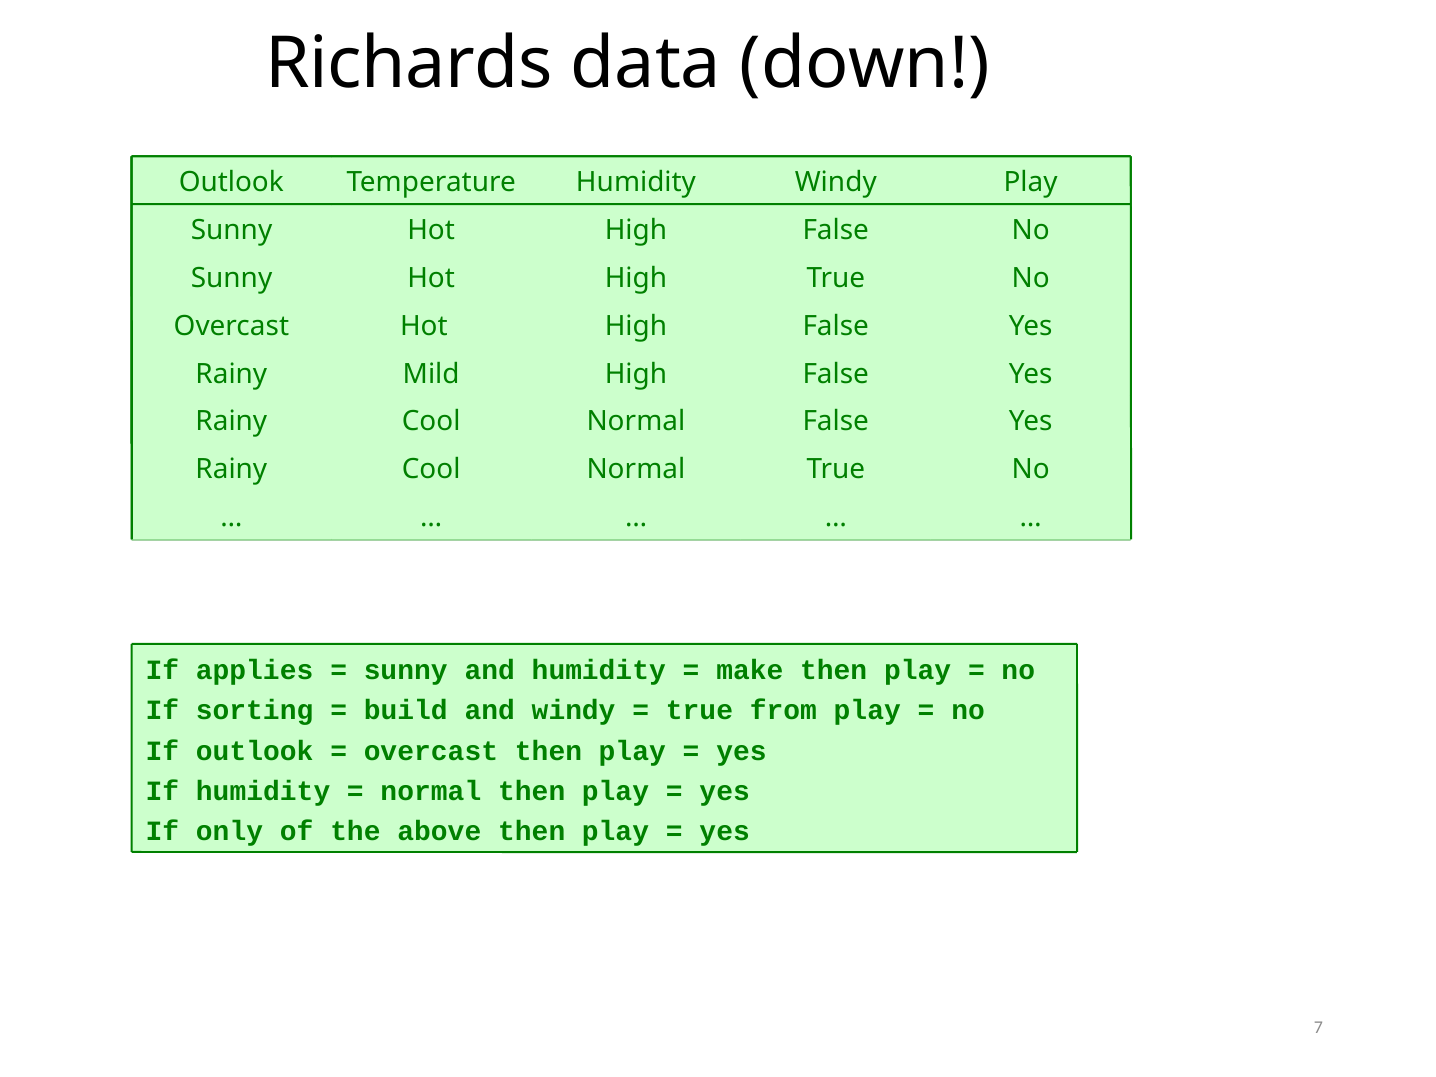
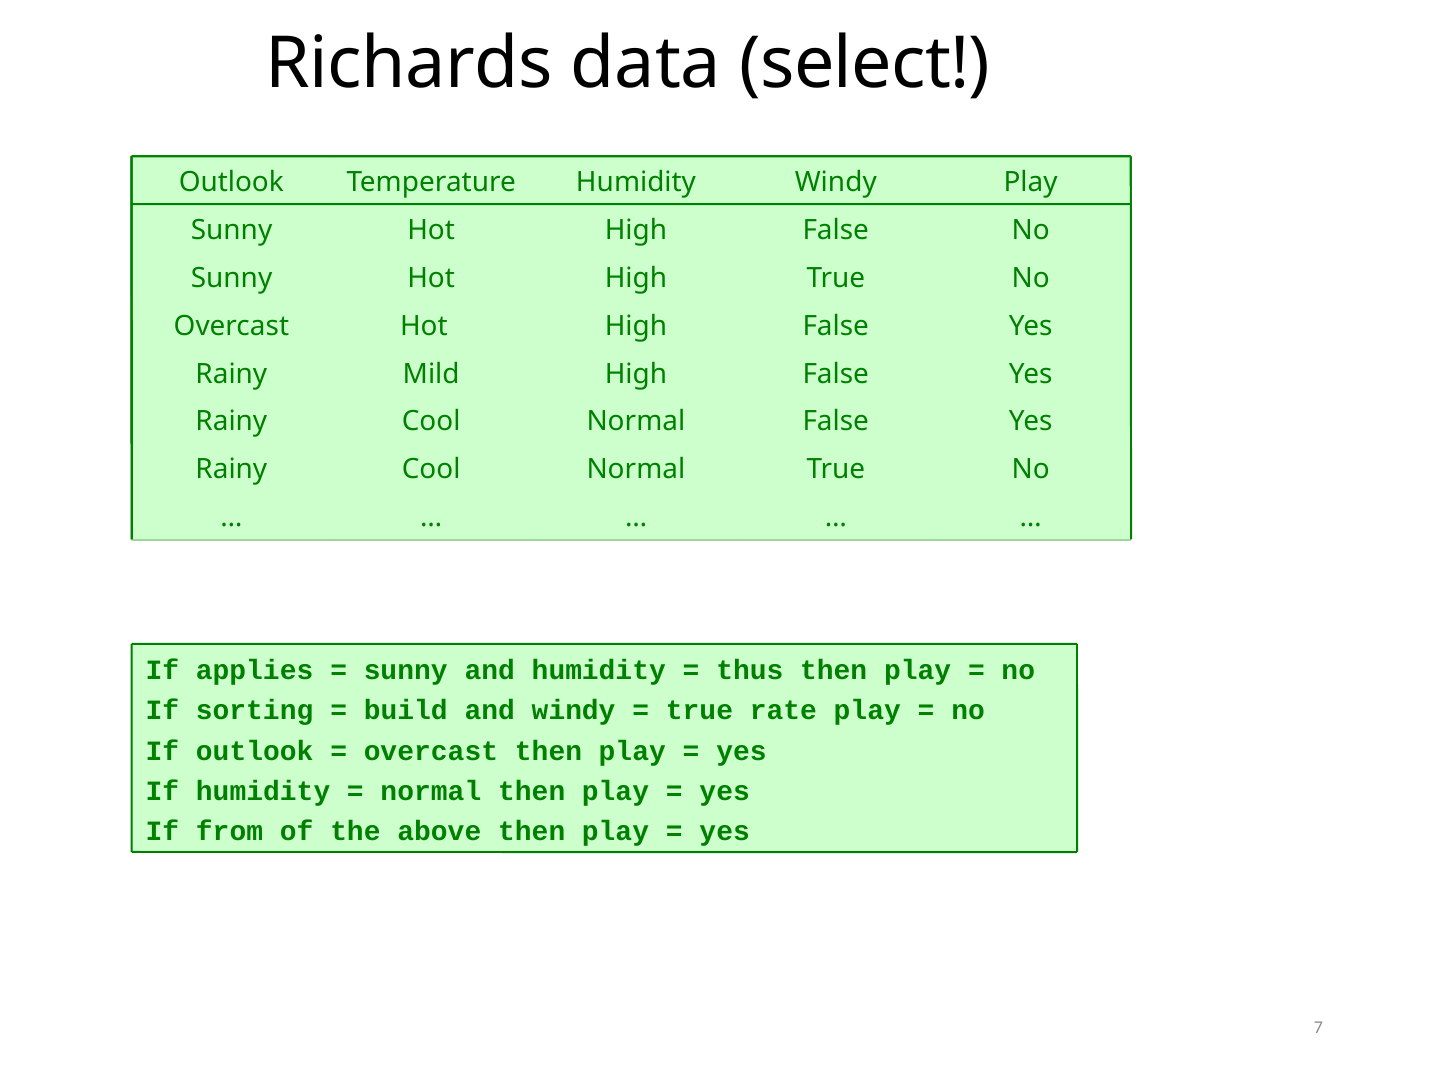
down: down -> select (865, 64)
make: make -> thus (750, 670)
from: from -> rate (783, 710)
only: only -> from (229, 832)
